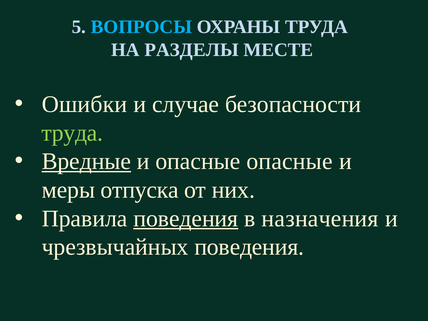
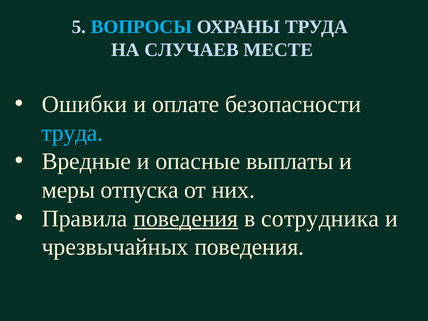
РАЗДЕЛЫ: РАЗДЕЛЫ -> СЛУЧАЕВ (192, 50)
случае: случае -> оплате (186, 104)
труда colour: light green -> light blue (72, 133)
Вредные underline: present -> none (86, 161)
опасные опасные: опасные -> выплаты (290, 161)
назначения: назначения -> сотрудника (320, 218)
